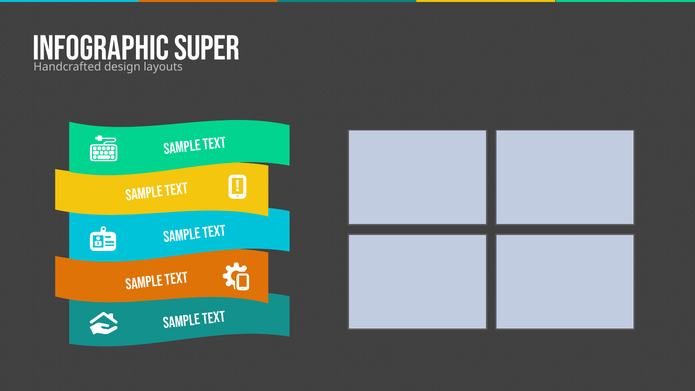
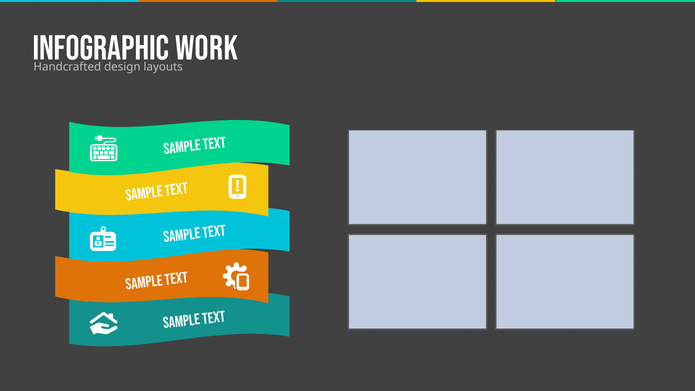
SUPER: SUPER -> WORK (207, 48)
